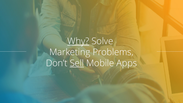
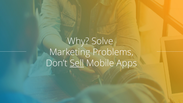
Why underline: present -> none (78, 41)
